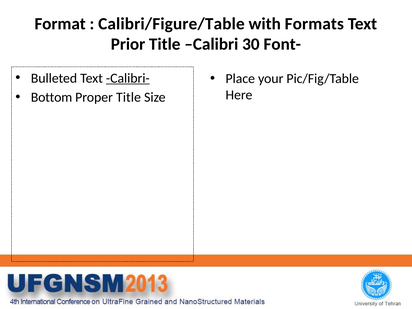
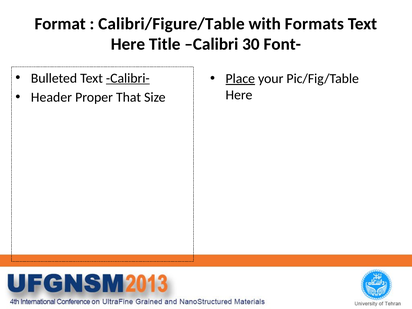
Prior: Prior -> Here (128, 44)
Place underline: none -> present (240, 79)
Bottom: Bottom -> Header (51, 97)
Proper Title: Title -> That (129, 97)
